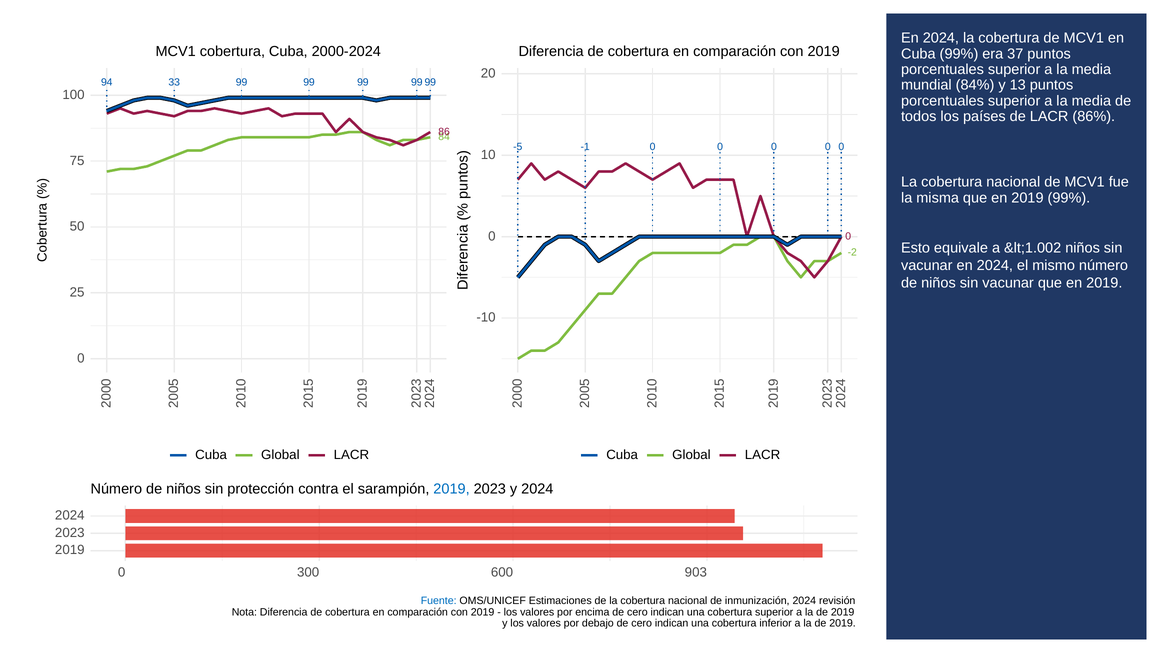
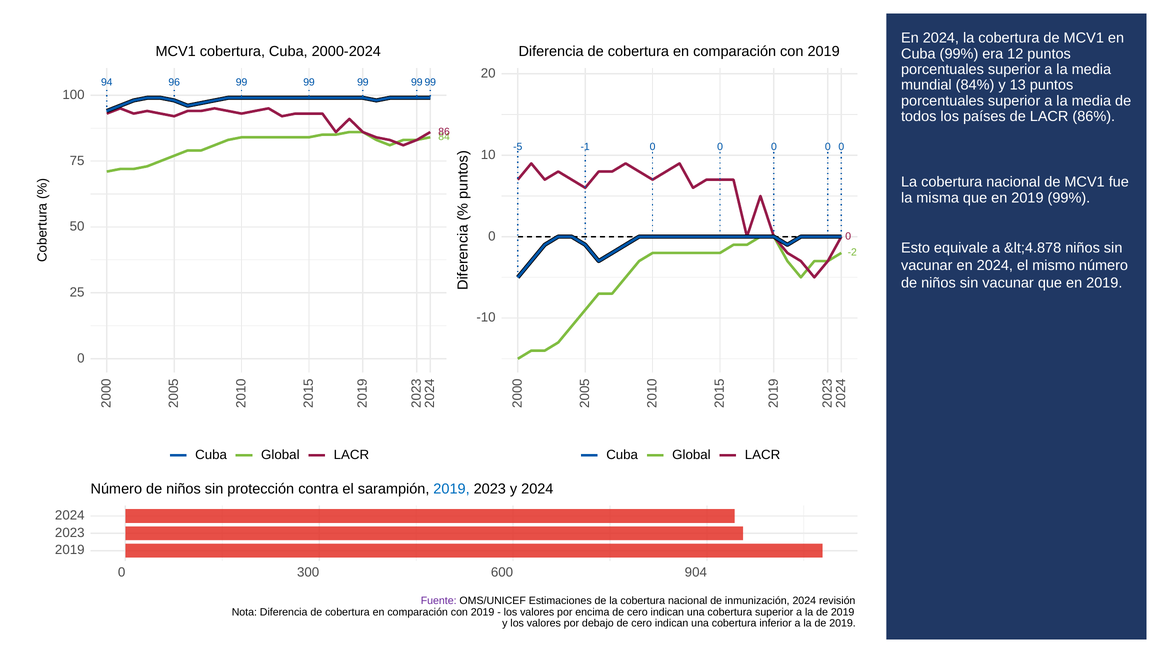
37: 37 -> 12 (1015, 54)
33: 33 -> 96 (174, 82)
&lt;1.002: &lt;1.002 -> &lt;4.878 (1033, 248)
903: 903 -> 904 (696, 573)
Fuente colour: blue -> purple (439, 601)
